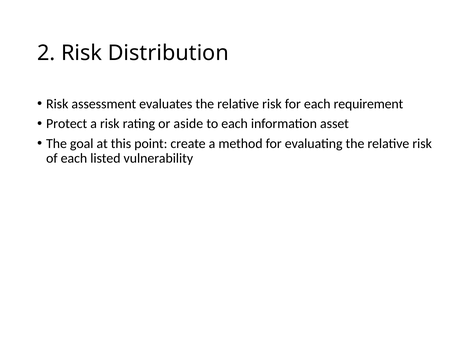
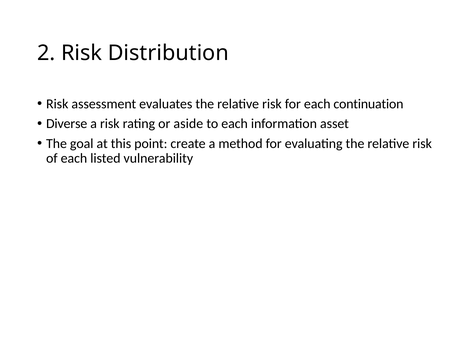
requirement: requirement -> continuation (368, 104)
Protect: Protect -> Diverse (67, 124)
